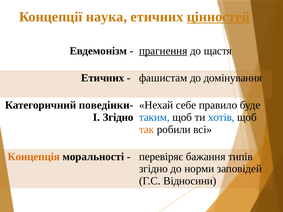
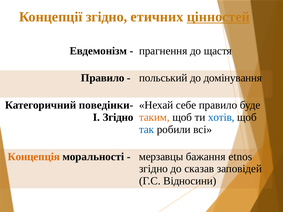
Концепції наука: наука -> згідно (106, 17)
прагнення underline: present -> none (163, 51)
Етичних: Етичних -> Правило (103, 78)
фашистам: фашистам -> польський (163, 78)
таким colour: blue -> orange (154, 117)
так colour: orange -> blue (147, 130)
перевіряє: перевіряє -> мерзавцы (161, 157)
типів: типів -> etnos (240, 157)
норми: норми -> сказав (199, 169)
